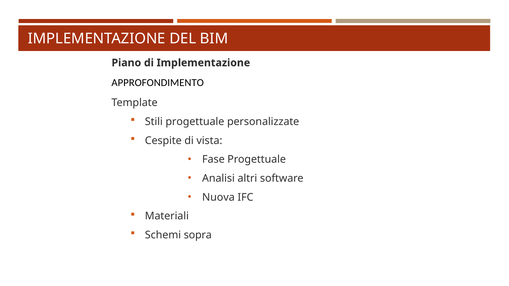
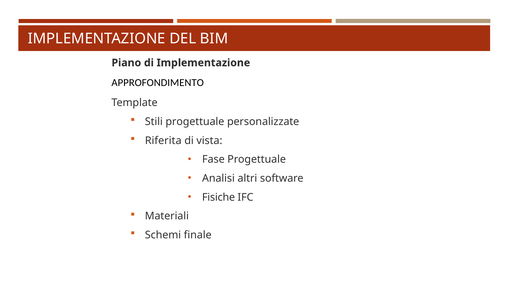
Cespite: Cespite -> Riferita (163, 141)
Nuova: Nuova -> Fisiche (219, 197)
sopra: sopra -> finale (198, 235)
